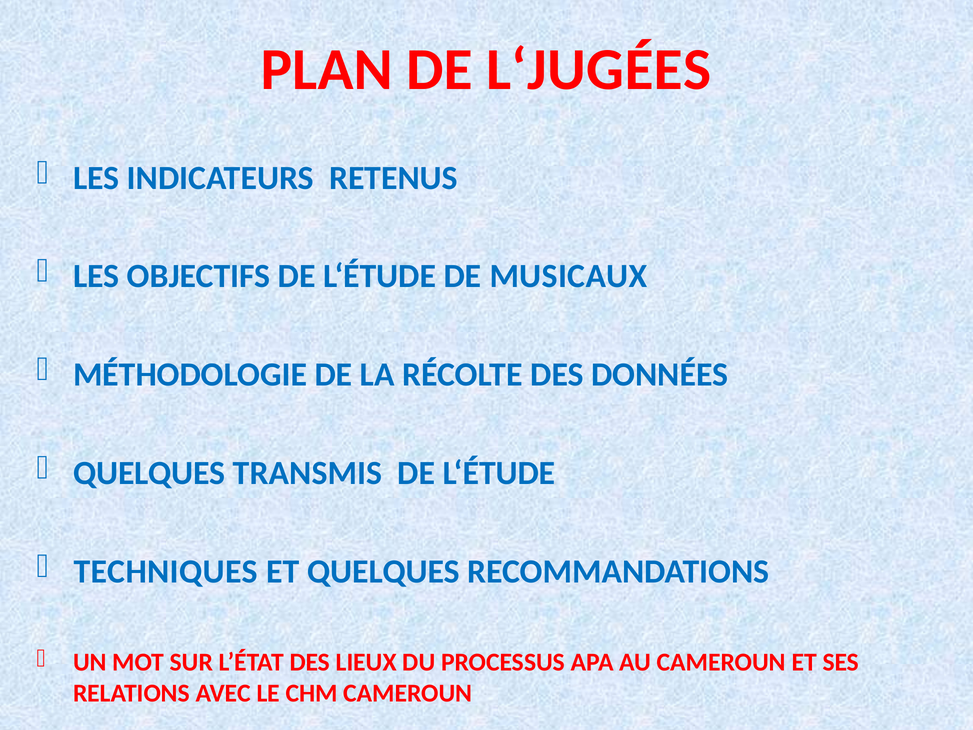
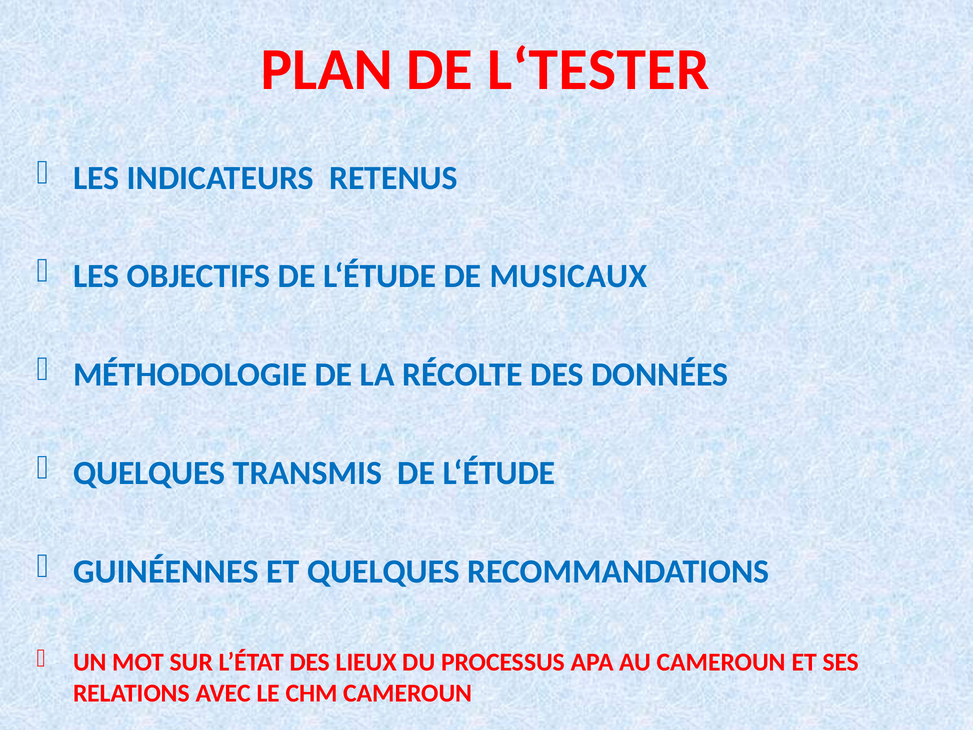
L‘JUGÉES: L‘JUGÉES -> L‘TESTER (599, 69)
TECHNIQUES: TECHNIQUES -> GUINÉENNES (166, 571)
